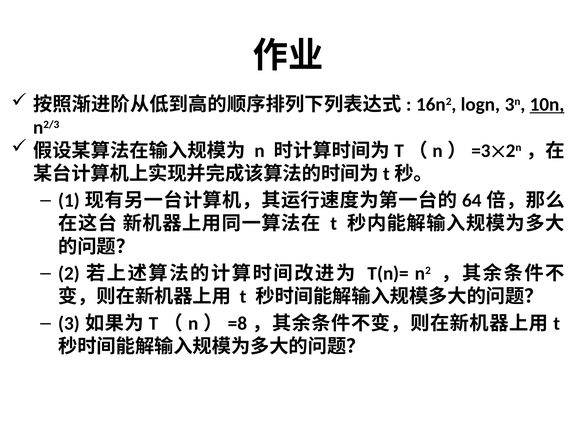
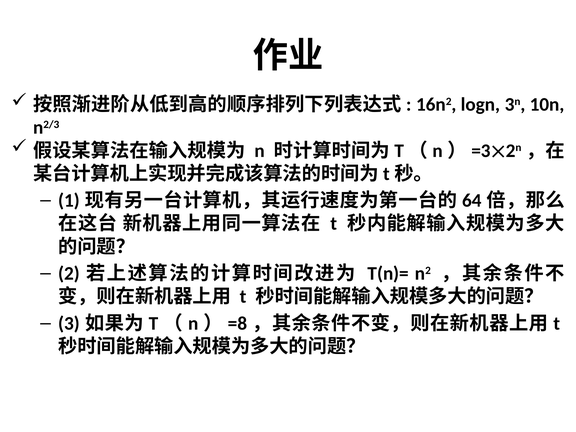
10n underline: present -> none (547, 105)
